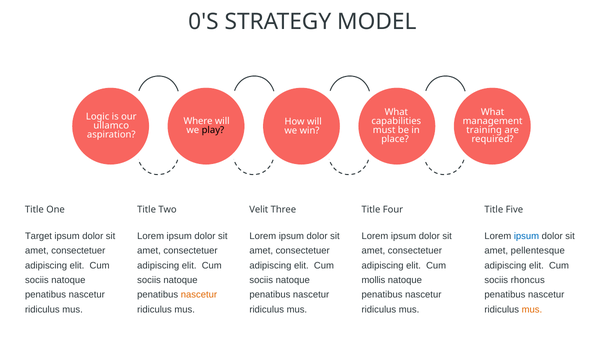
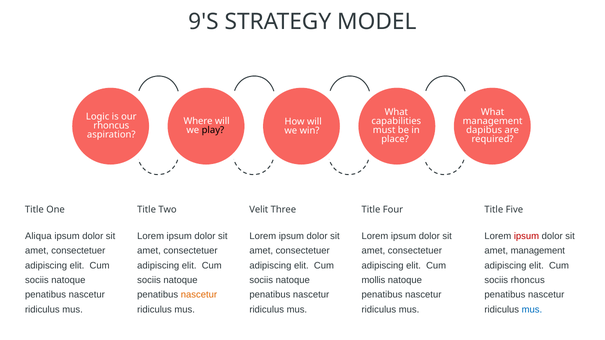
0'S: 0'S -> 9'S (203, 22)
ullamco: ullamco -> rhoncus (111, 126)
training: training -> dapibus (484, 130)
Target: Target -> Aliqua (38, 236)
ipsum colour: blue -> red (526, 236)
amet pellentesque: pellentesque -> management (538, 251)
mus colour: orange -> blue (532, 310)
